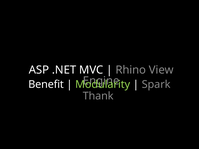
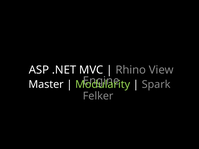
Benefit: Benefit -> Master (46, 84)
Thank: Thank -> Felker (98, 96)
